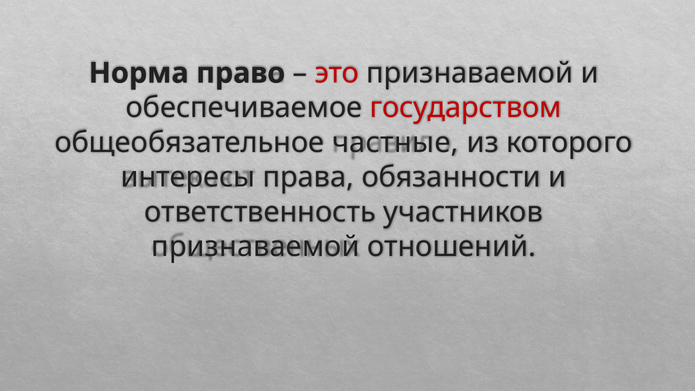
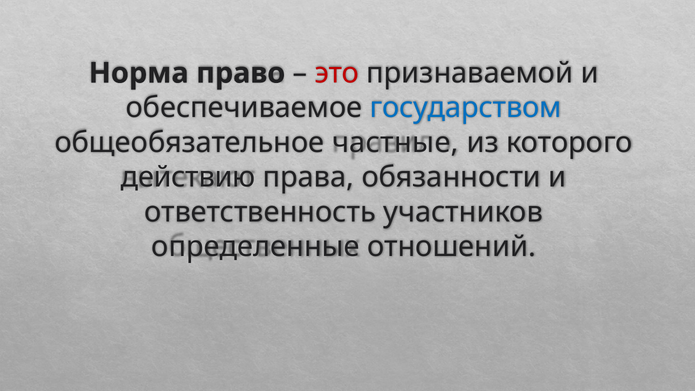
государством colour: red -> blue (466, 108)
интересы: интересы -> действию (188, 177)
признаваемой: признаваемой -> определенные (256, 247)
